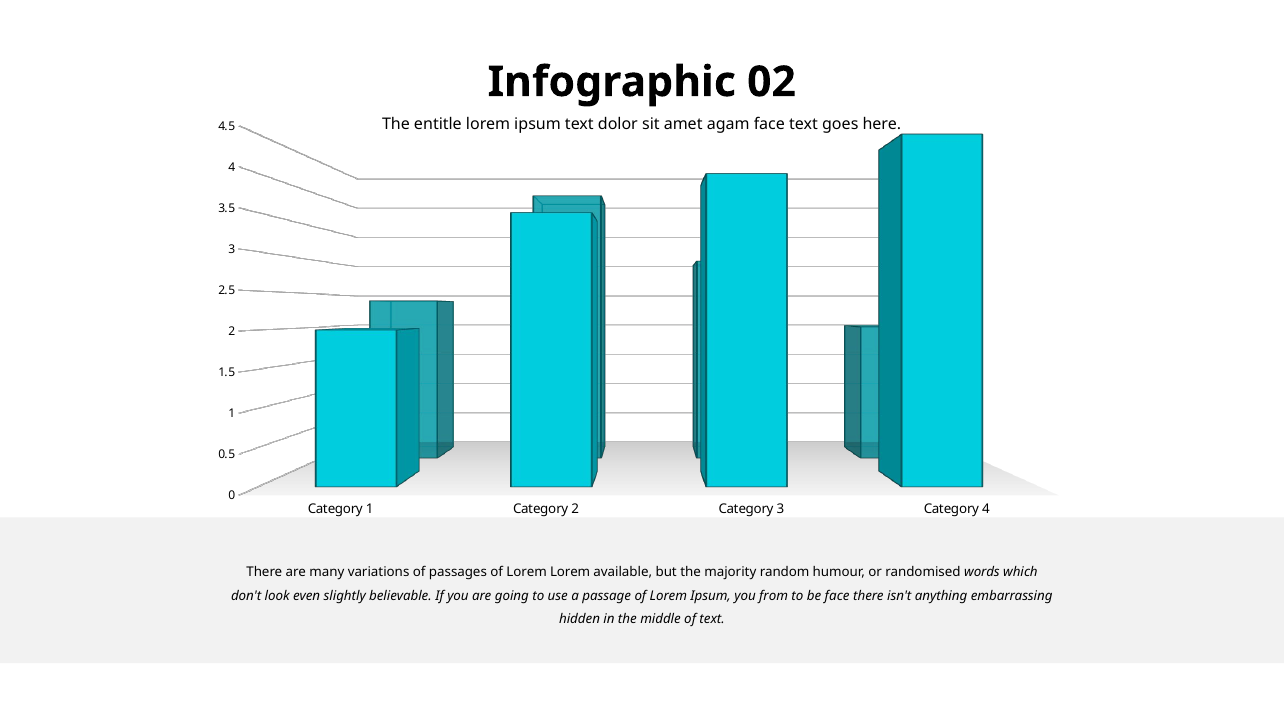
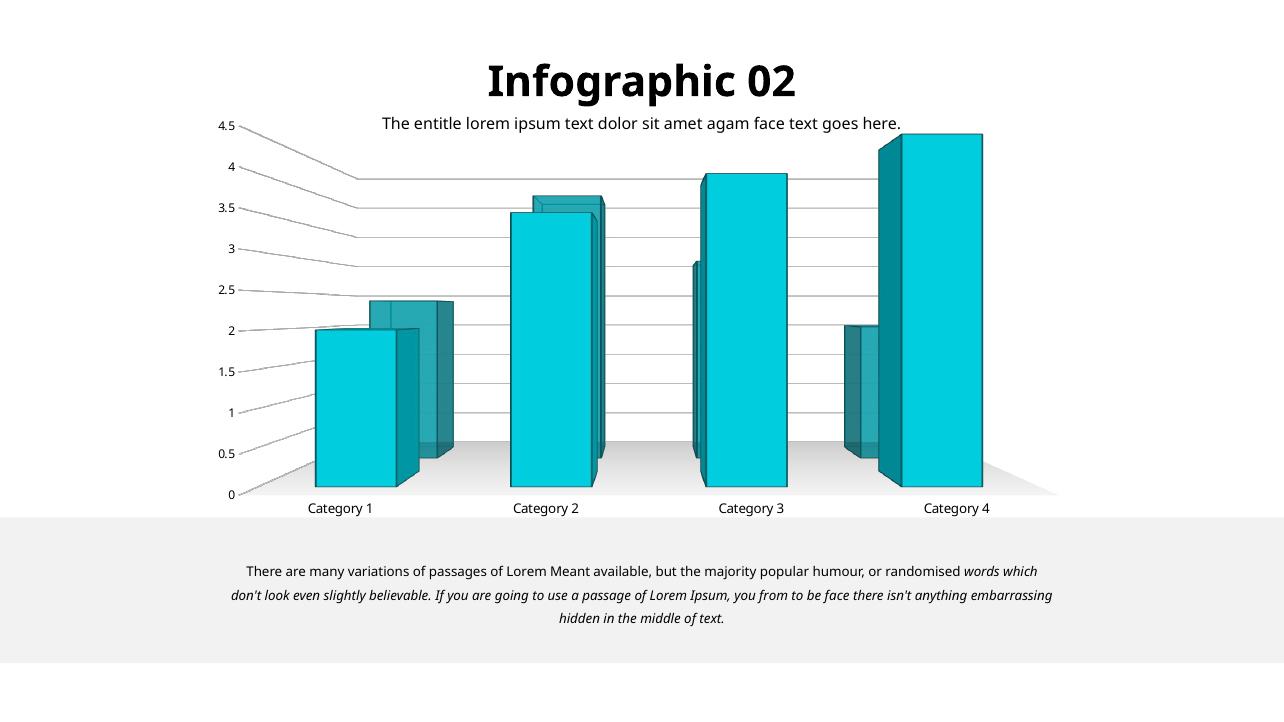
Lorem Lorem: Lorem -> Meant (570, 572)
random: random -> popular (784, 572)
